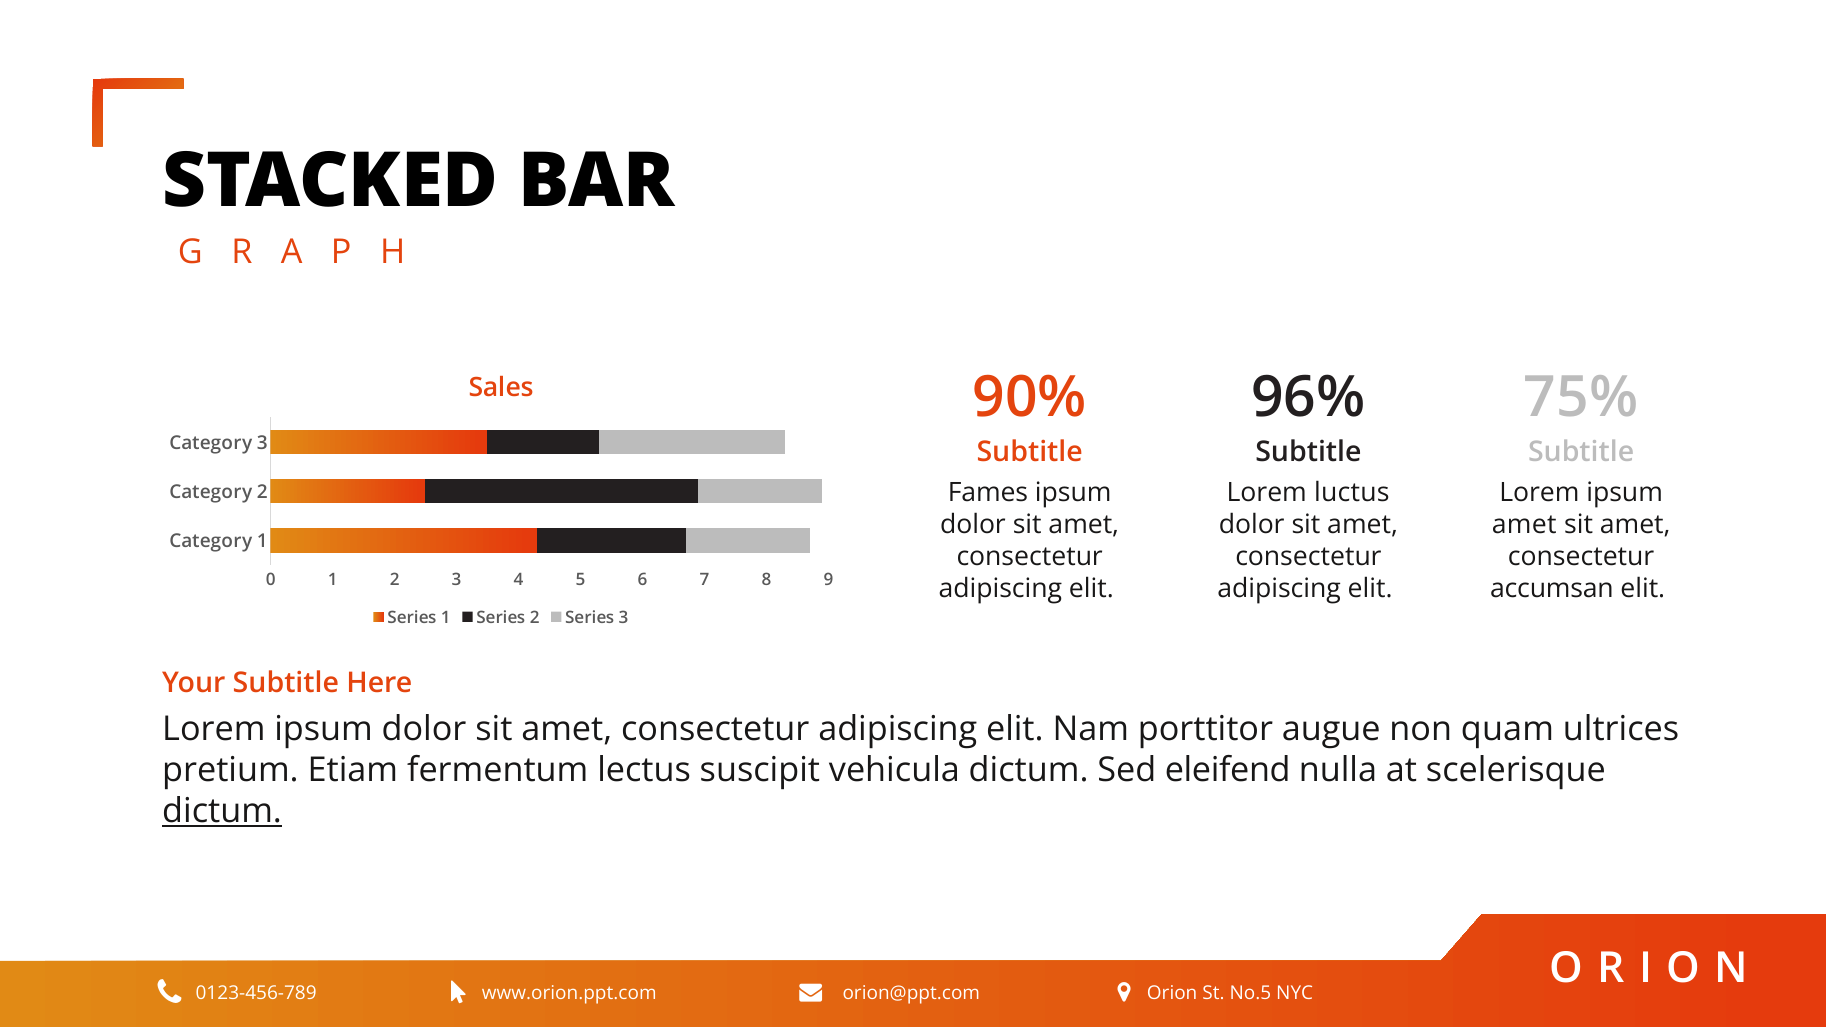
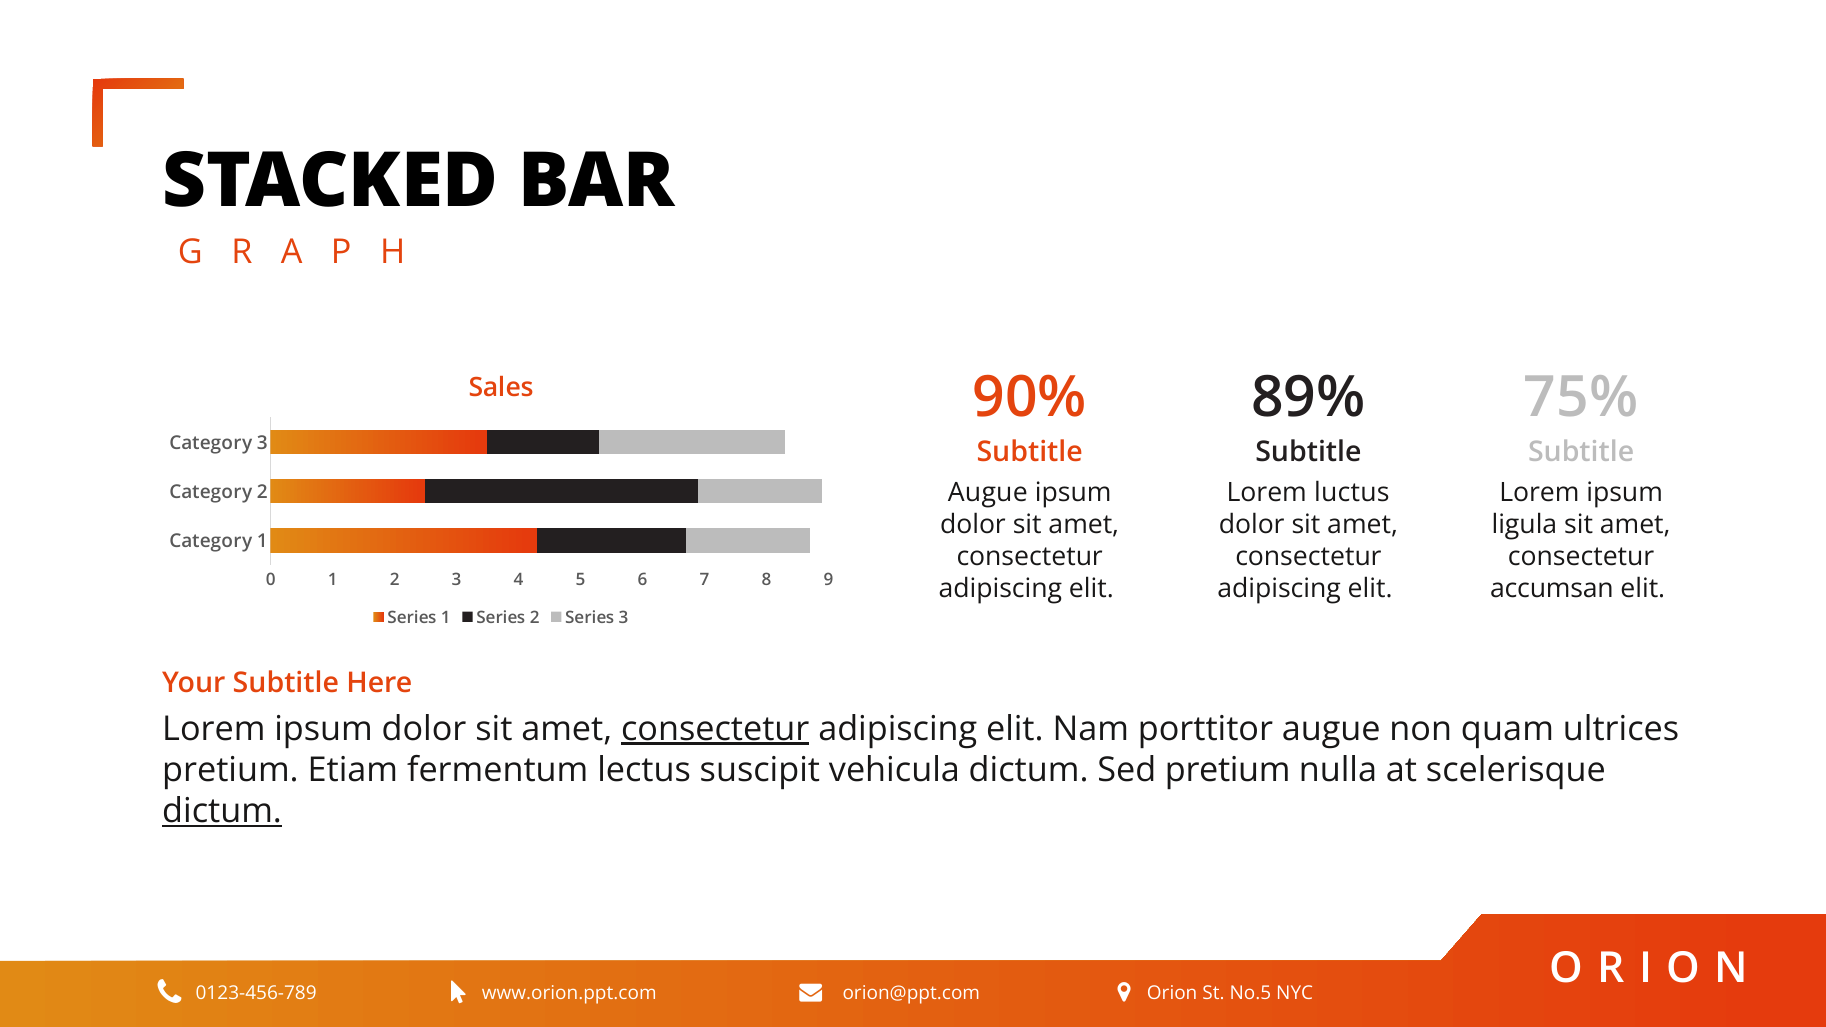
96%: 96% -> 89% (1308, 398)
Fames: Fames -> Augue (988, 492)
amet: amet -> ligula (1524, 524)
consectetur underline: none -> present (715, 729)
Sed eleifend: eleifend -> pretium (1228, 770)
